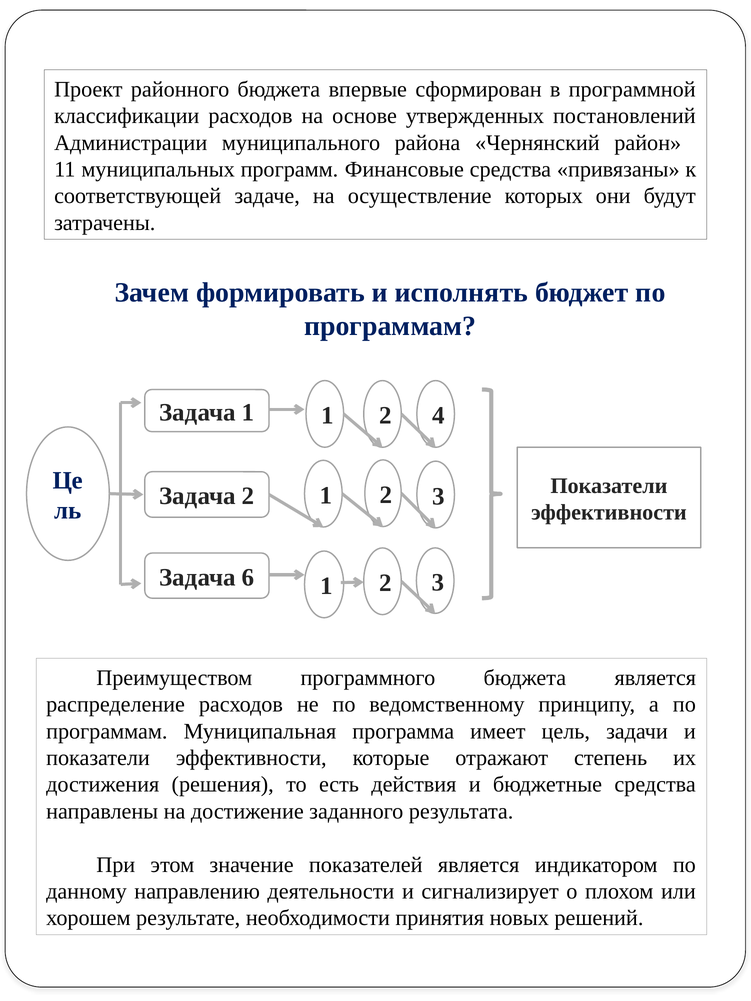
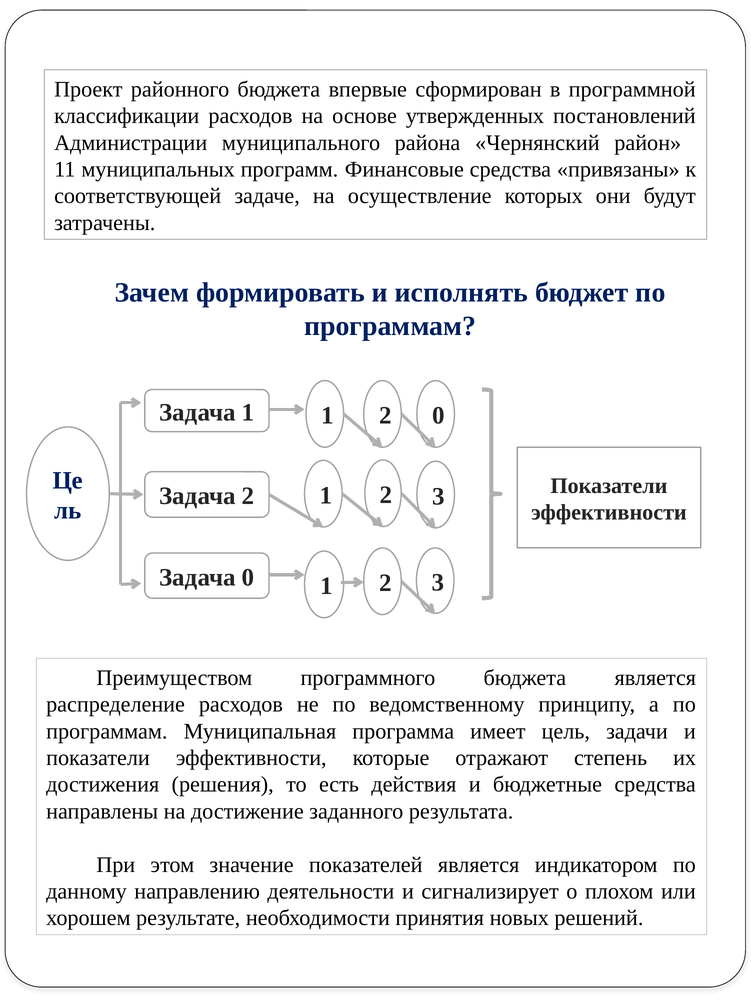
2 4: 4 -> 0 (438, 416)
Задача 6: 6 -> 0 (248, 578)
